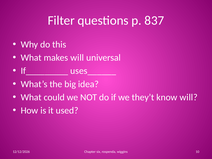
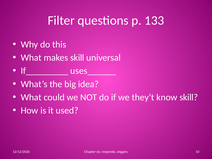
837: 837 -> 133 (154, 21)
makes will: will -> skill (77, 58)
know will: will -> skill (189, 97)
